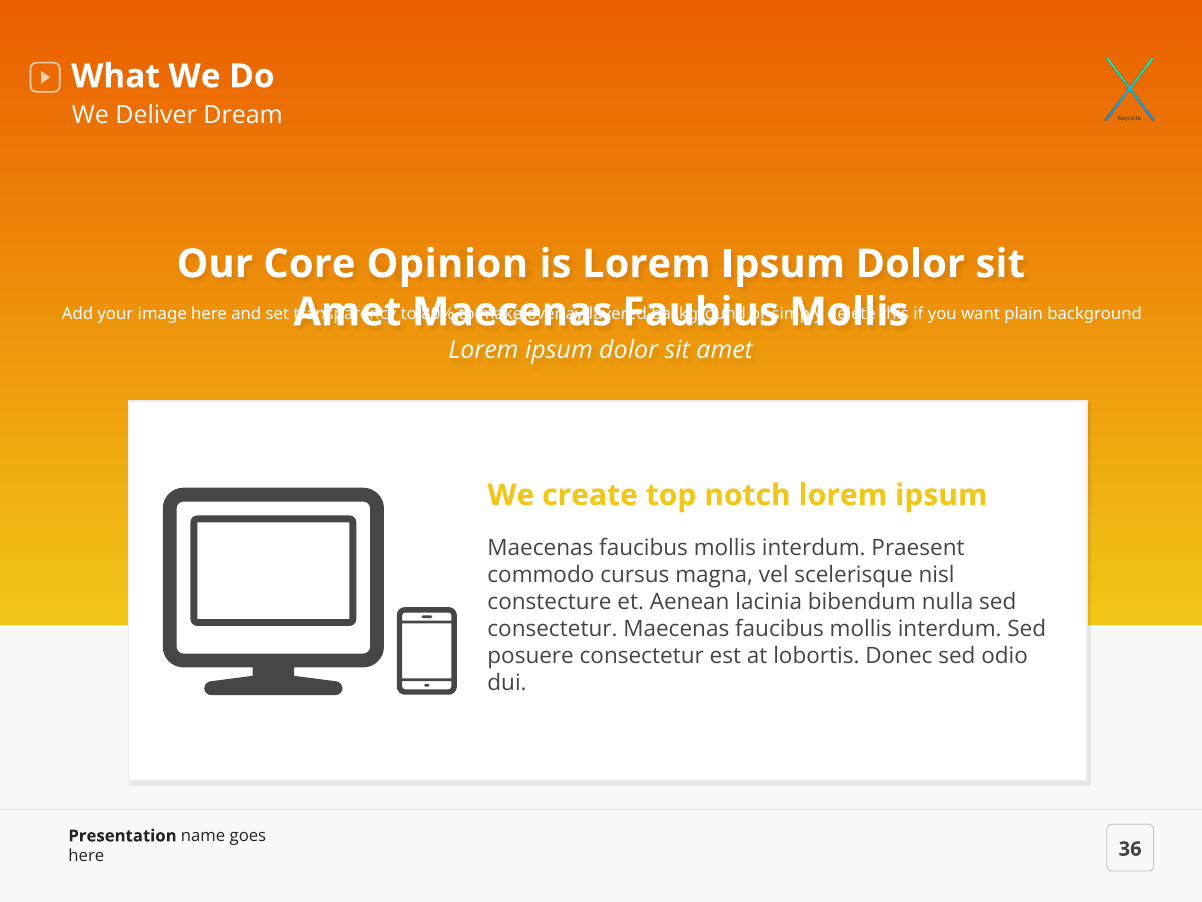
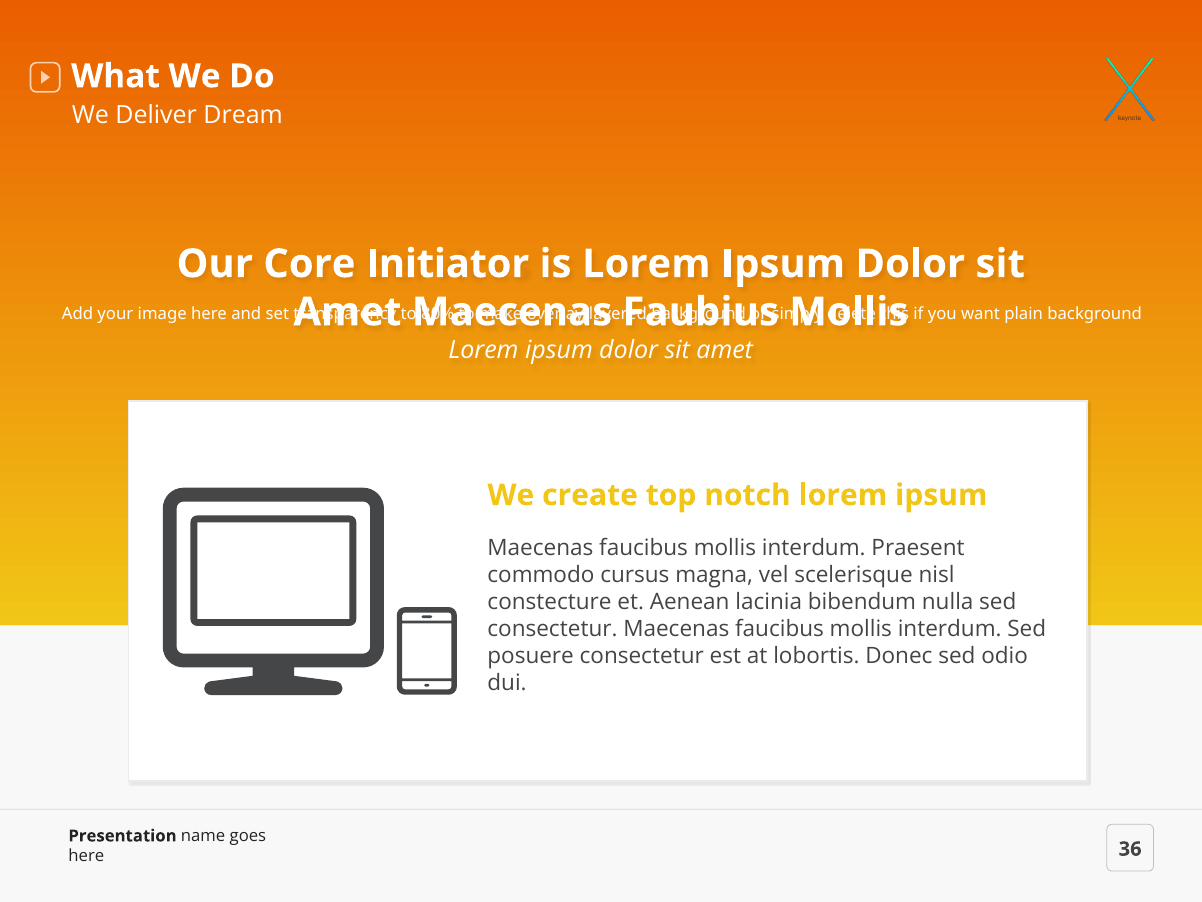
Opinion: Opinion -> Initiator (448, 264)
